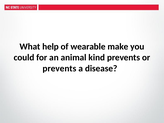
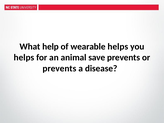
wearable make: make -> helps (118, 47)
could: could -> helps (24, 57)
kind: kind -> save (97, 57)
